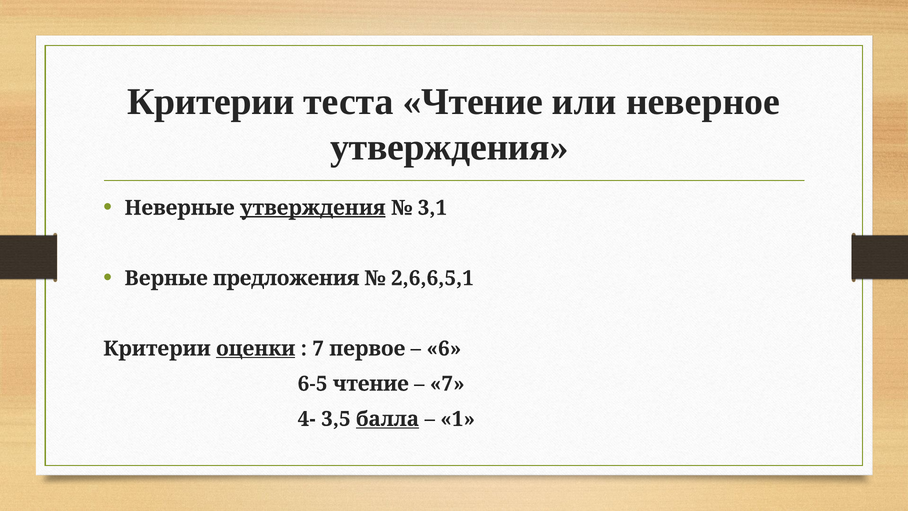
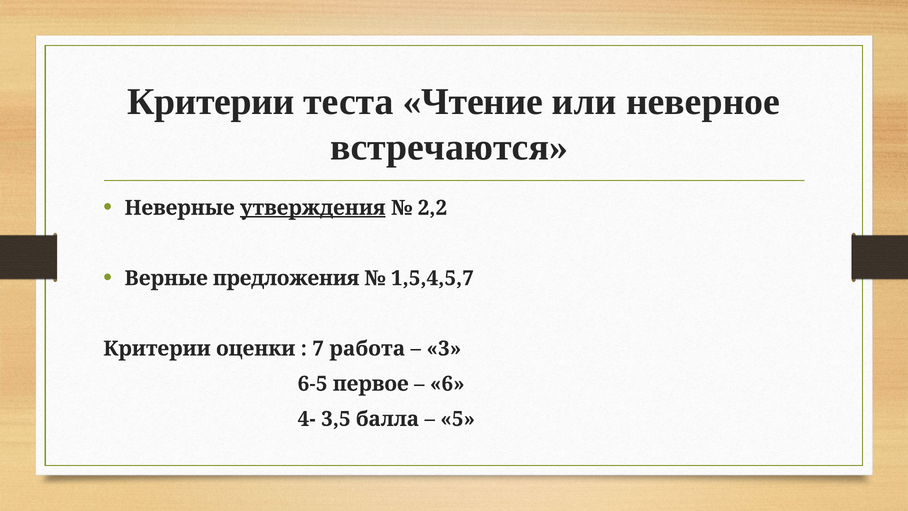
утверждения: утверждения -> встречаются (449, 147)
3,1: 3,1 -> 2,2 (432, 208)
2,6,6,5,1: 2,6,6,5,1 -> 1,5,4,5,7 (432, 278)
оценки underline: present -> none (256, 348)
первое: первое -> работа (367, 348)
6: 6 -> 3 (444, 348)
6-5 чтение: чтение -> первое (371, 384)
7: 7 -> 6 (447, 384)
балла underline: present -> none (388, 419)
1: 1 -> 5 (458, 419)
